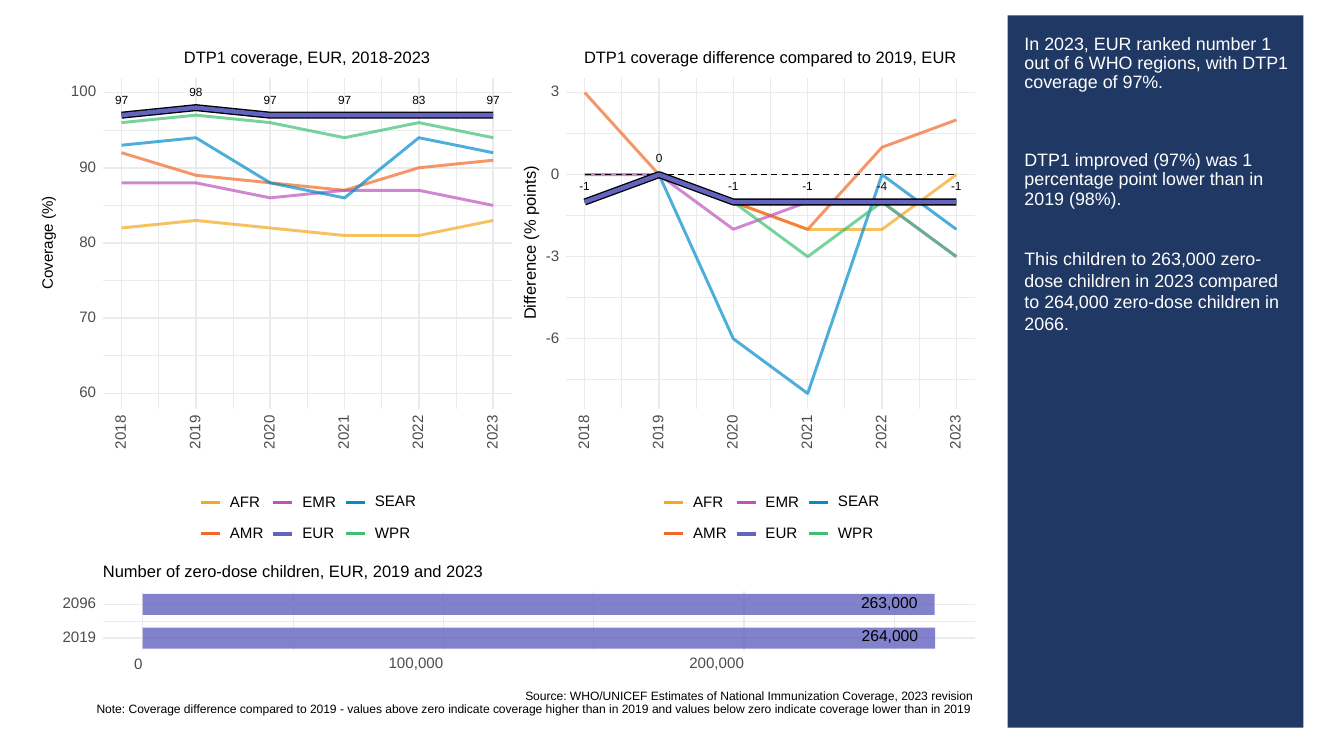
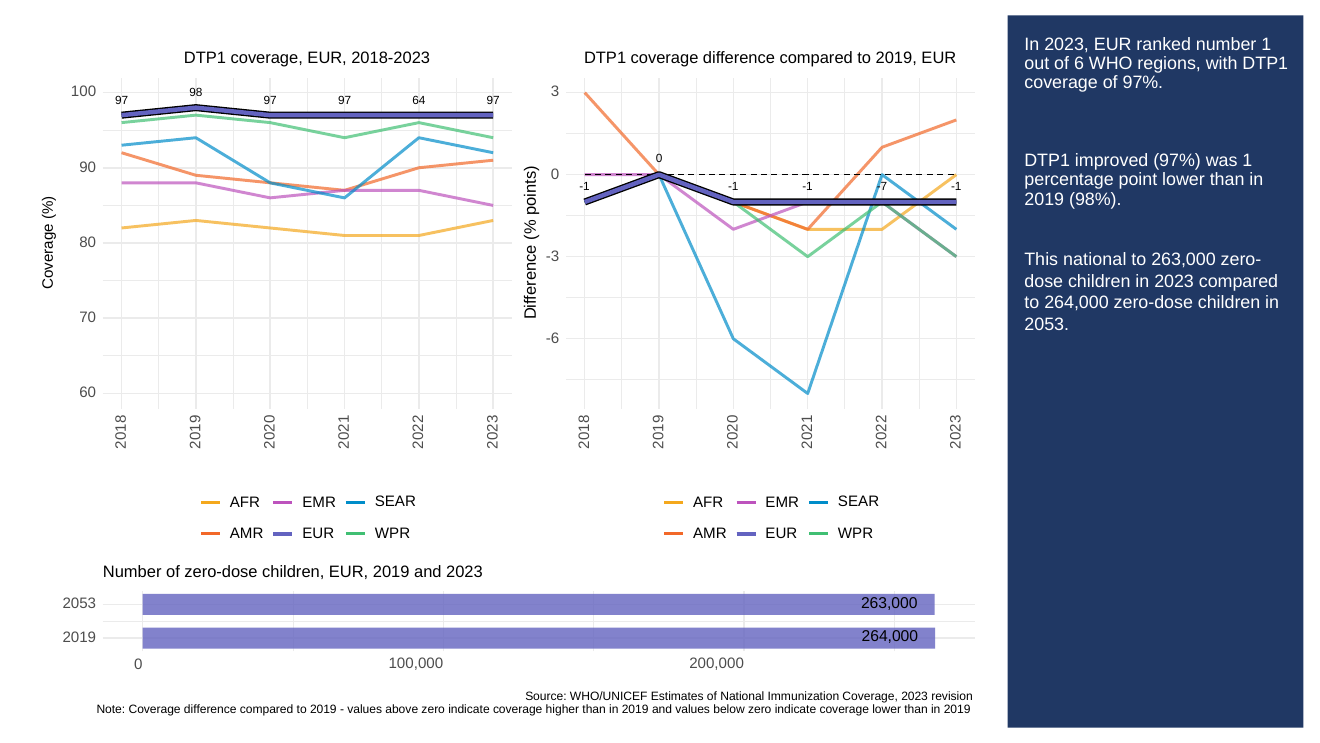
83: 83 -> 64 (419, 100)
-4: -4 -> -7 (882, 186)
This children: children -> national (1095, 260)
2066: 2066 -> 2053 (1047, 324)
2096: 2096 -> 2053 (79, 603)
